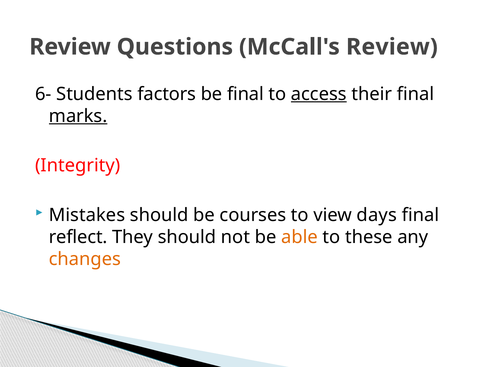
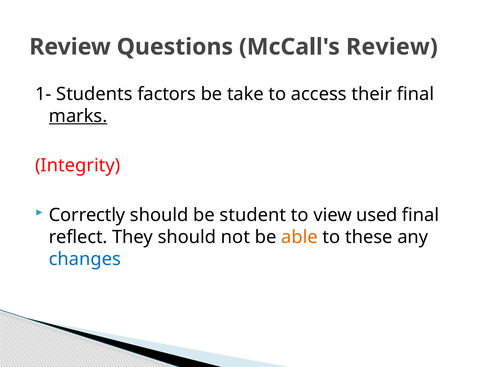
6-: 6- -> 1- (43, 94)
be final: final -> take (245, 94)
access underline: present -> none (319, 94)
Mistakes: Mistakes -> Correctly (87, 215)
courses: courses -> student (253, 215)
days: days -> used (377, 215)
changes colour: orange -> blue (85, 259)
